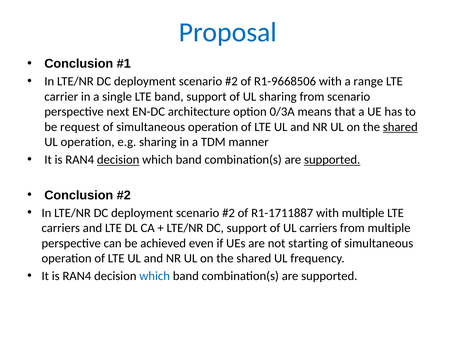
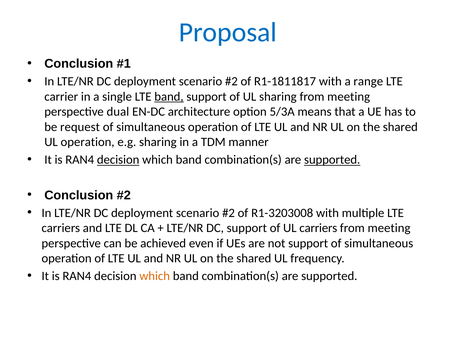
R1-9668506: R1-9668506 -> R1-1811817 (285, 82)
band underline: none -> present (169, 97)
sharing from scenario: scenario -> meeting (349, 97)
next: next -> dual (118, 112)
0/3A: 0/3A -> 5/3A (282, 112)
shared underline: present -> none (400, 127)
R1-1711887: R1-1711887 -> R1-3203008 (282, 213)
multiple: multiple -> meeting (389, 228)
not starting: starting -> support (308, 243)
which colour: blue -> orange (155, 276)
